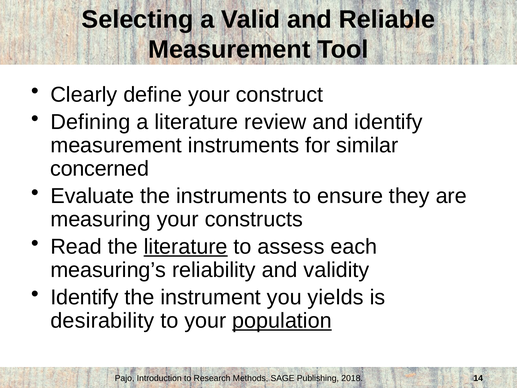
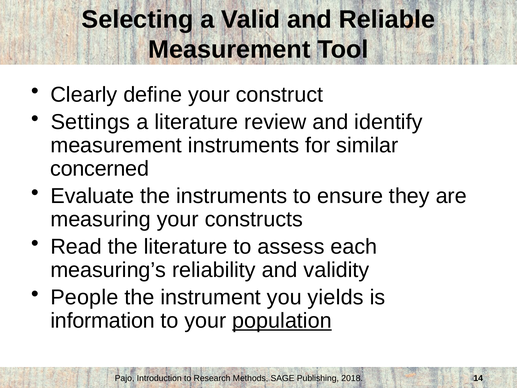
Defining: Defining -> Settings (90, 122)
literature underline: present -> none (186, 247)
Identify: Identify -> People (84, 297)
desirability: desirability -> information (103, 320)
